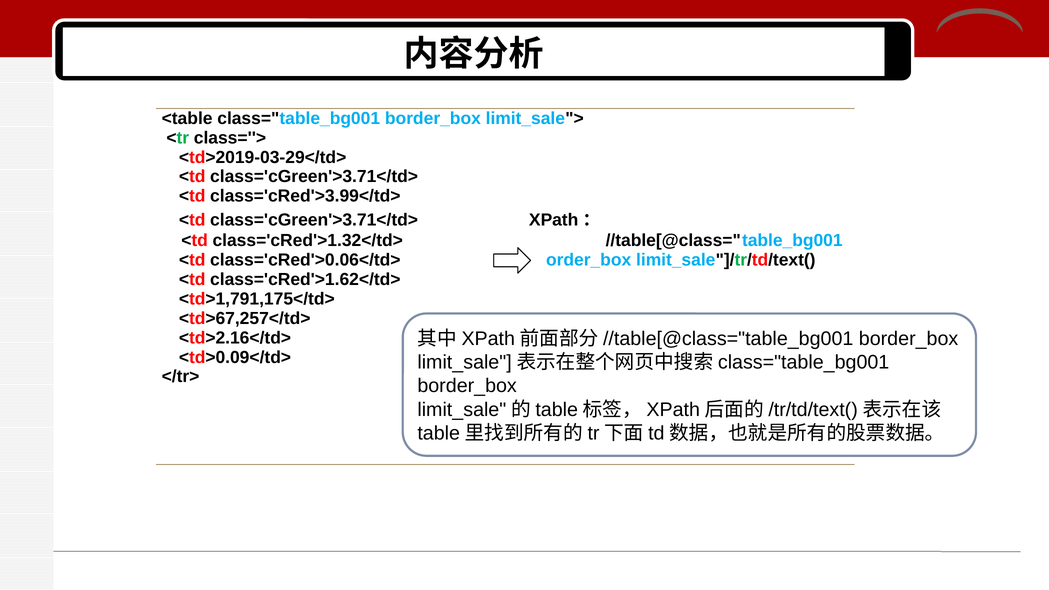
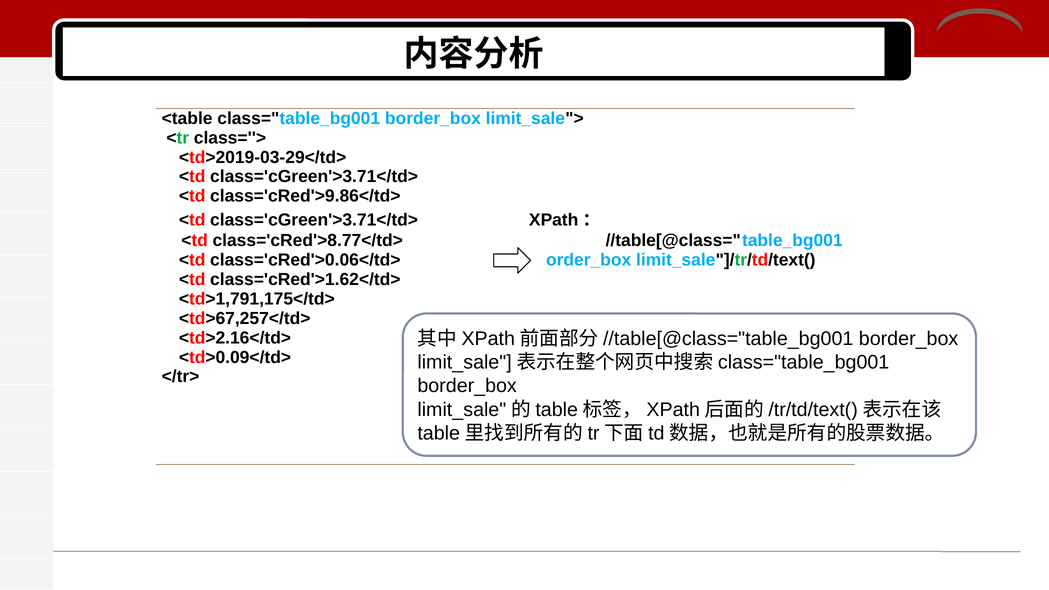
class='cRed'>3.99</td>: class='cRed'>3.99</td> -> class='cRed'>9.86</td> (305, 196)
class='cRed'>1.32</td>: class='cRed'>1.32</td> -> class='cRed'>8.77</td> (308, 241)
